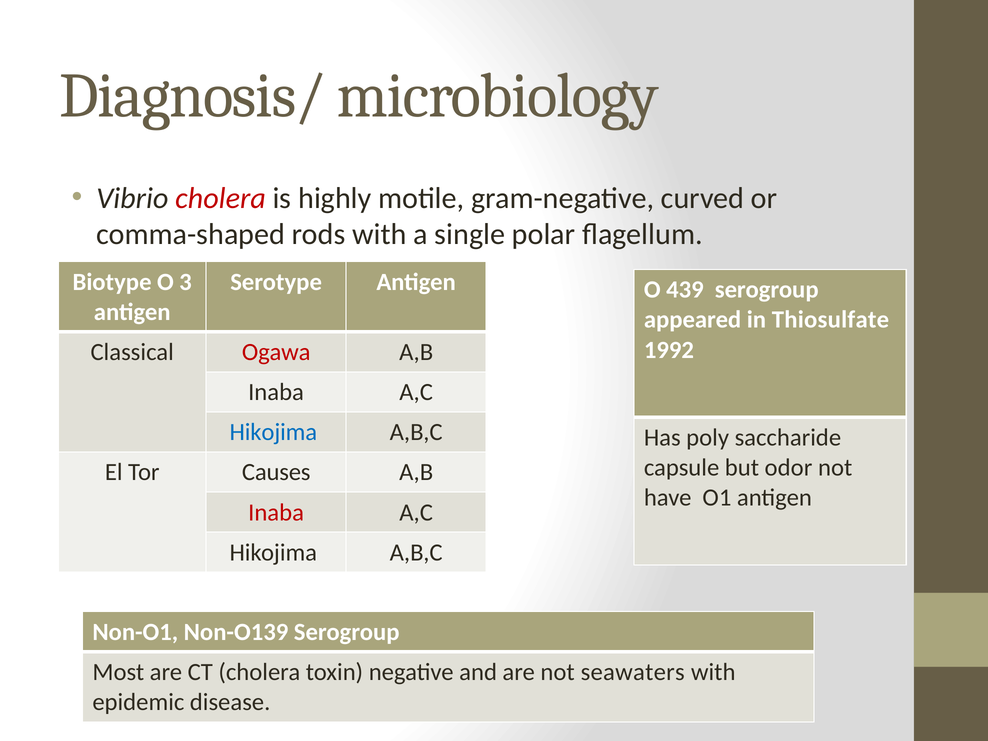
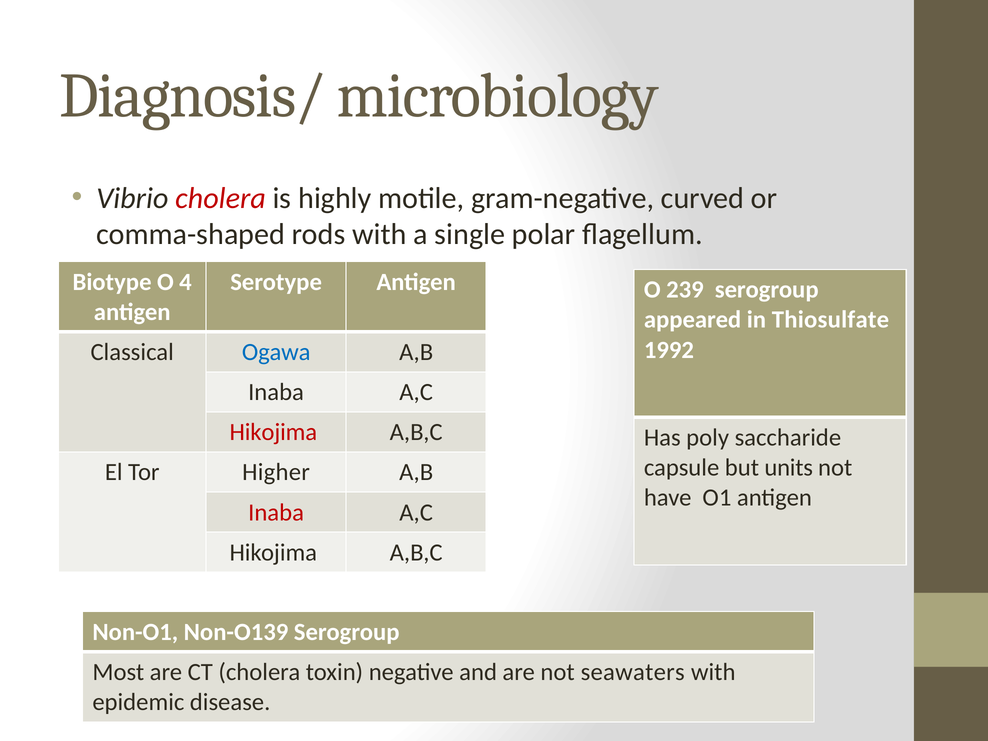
3: 3 -> 4 (185, 282)
439: 439 -> 239 (685, 290)
Ogawa colour: red -> blue (276, 352)
Hikojima colour: blue -> red (273, 432)
odor: odor -> units (789, 468)
Causes: Causes -> Higher (276, 472)
